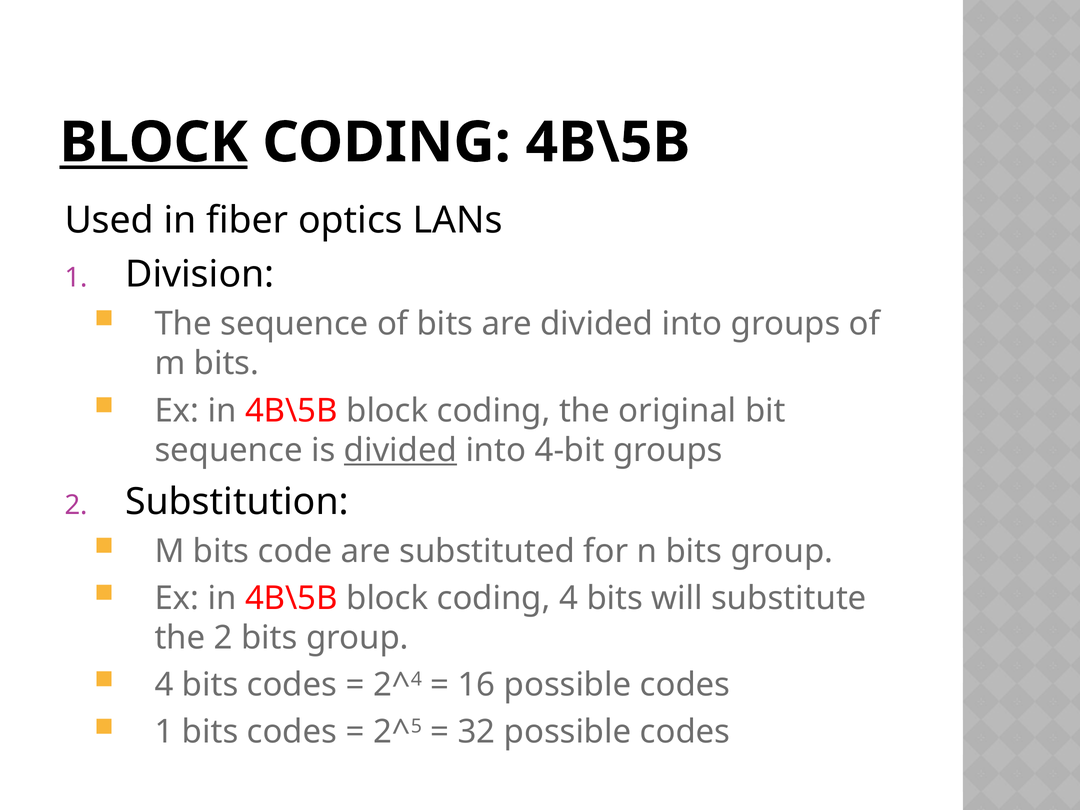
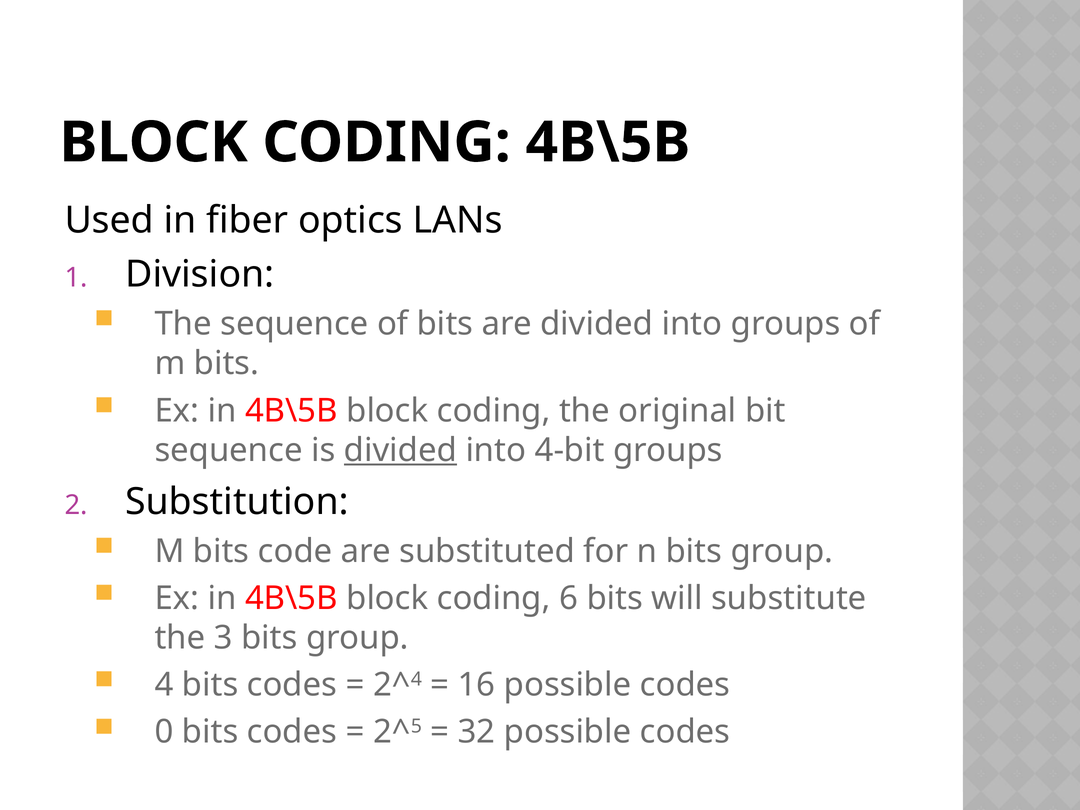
BLOCK underline: present -> none (154, 143)
coding 4: 4 -> 6 (569, 598)
the 2: 2 -> 3 (223, 638)
1: 1 -> 0 (164, 732)
